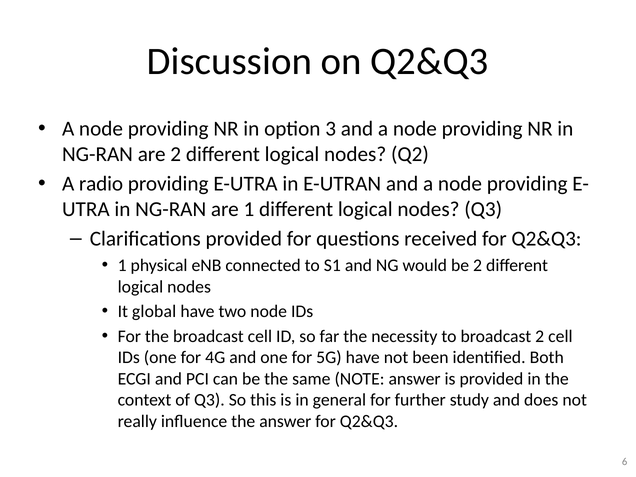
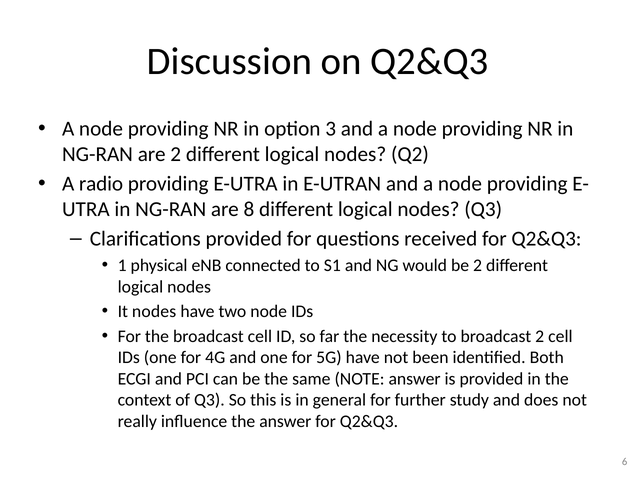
are 1: 1 -> 8 (249, 209)
It global: global -> nodes (154, 312)
